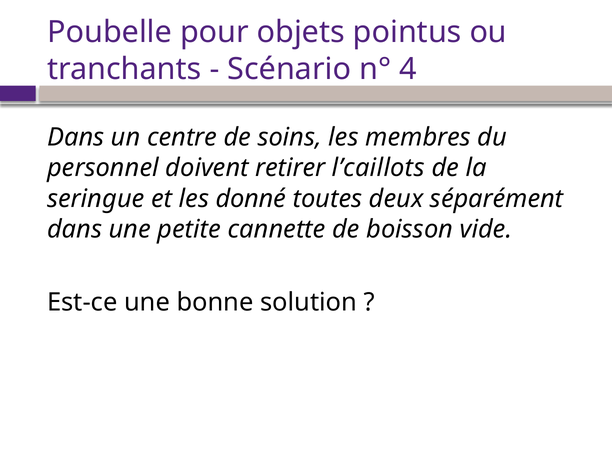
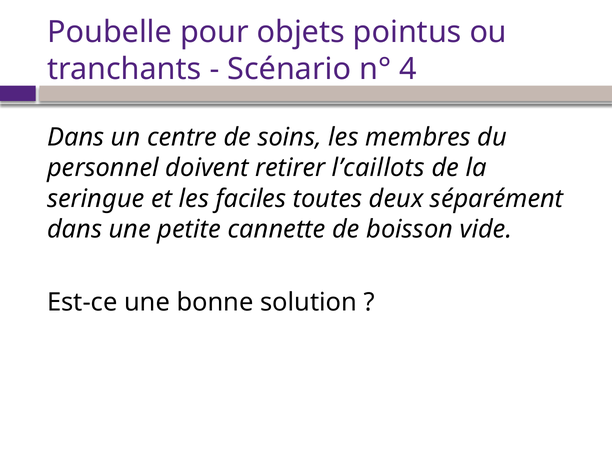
donné: donné -> faciles (251, 199)
